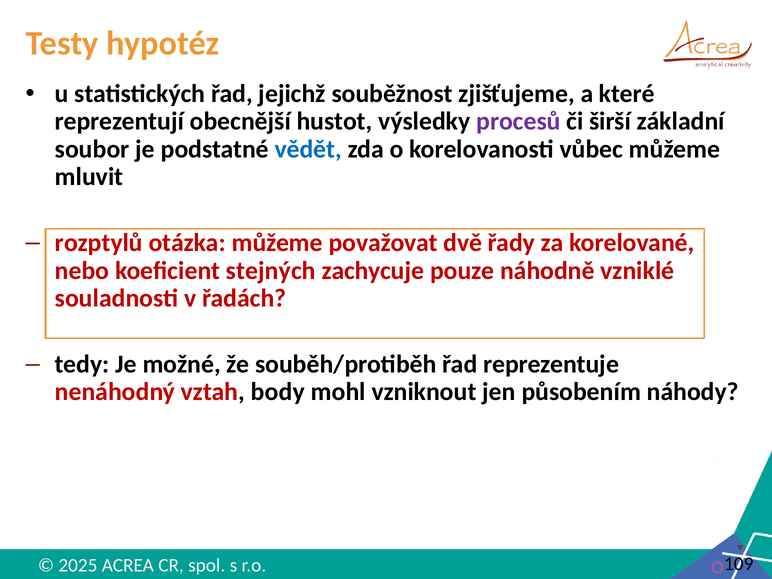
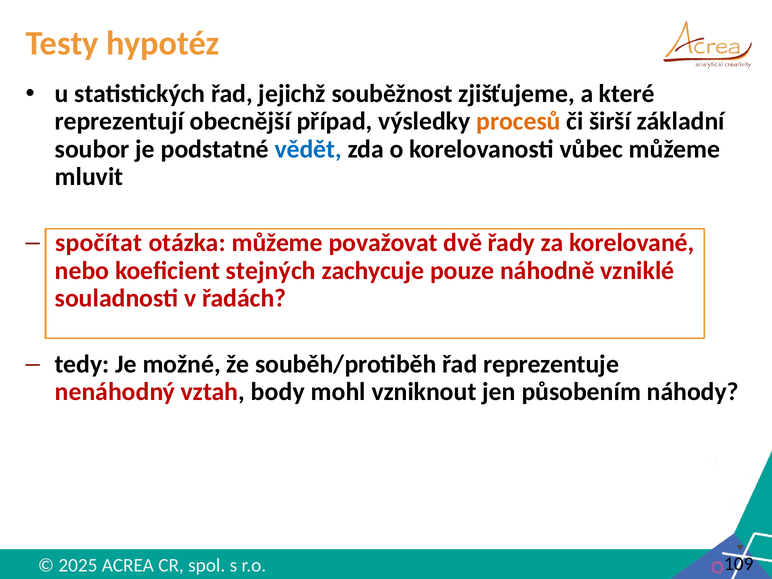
hustot: hustot -> případ (335, 121)
procesů colour: purple -> orange (518, 121)
rozptylů: rozptylů -> spočítat (99, 243)
